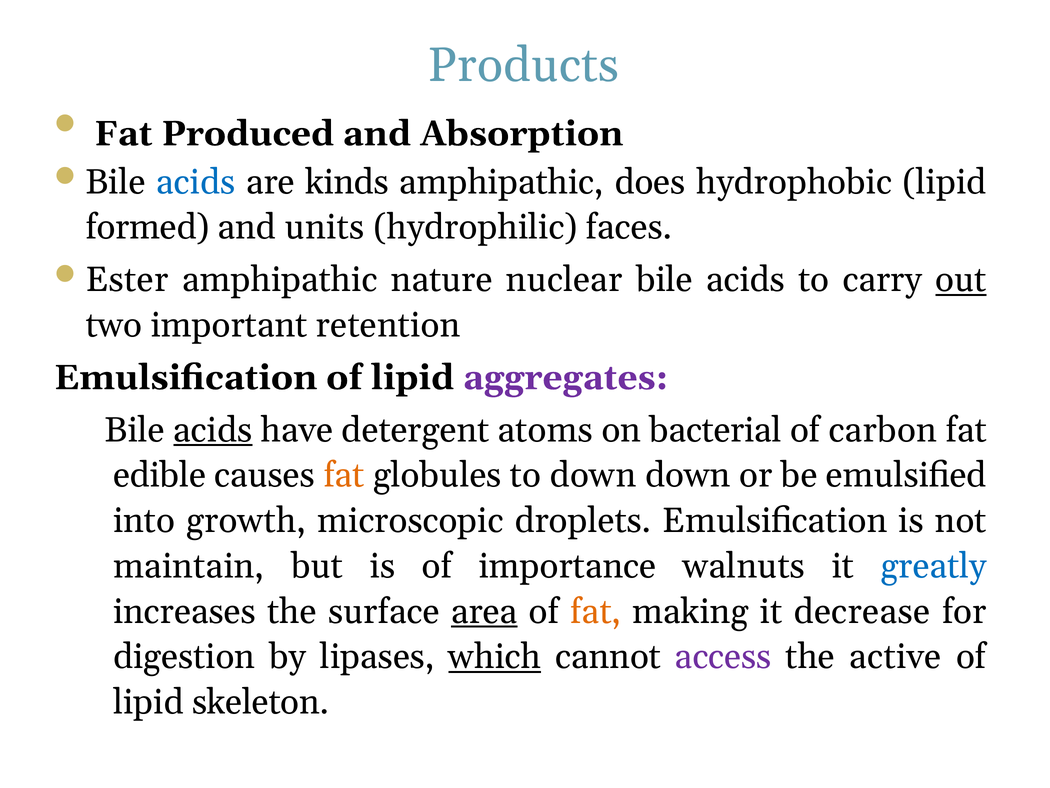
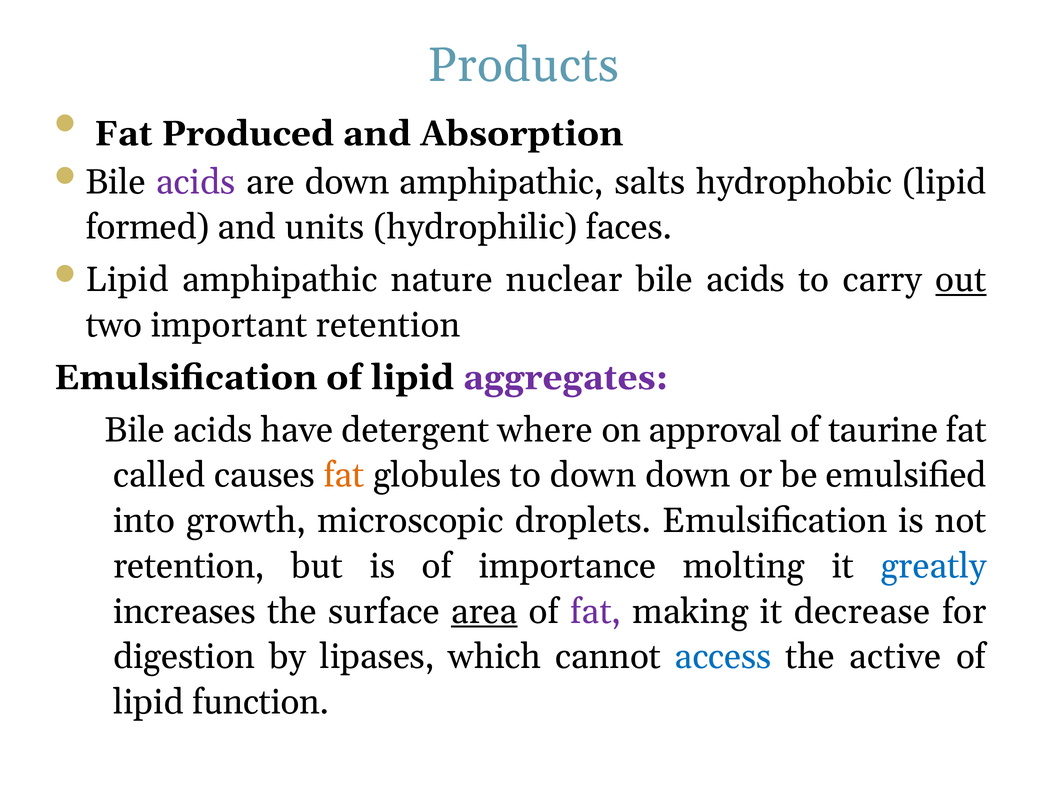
acids colour: blue -> purple (196, 182)
are kinds: kinds -> down (347, 182)
does: does -> salts (650, 182)
Ester: Ester -> Lipid (127, 280)
acids underline: present -> none (213, 430)
atoms: atoms -> where (545, 430)
bacterial: bacterial -> approval (716, 430)
carbon: carbon -> taurine (883, 430)
edible: edible -> called (159, 475)
maintain: maintain -> retention (189, 566)
walnuts: walnuts -> molting (744, 566)
fat colour: orange -> purple (596, 611)
which underline: present -> none (495, 657)
access colour: purple -> blue (723, 657)
skeleton: skeleton -> function (261, 702)
